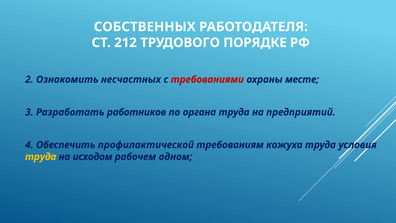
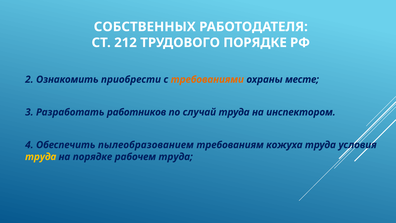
несчастных: несчастных -> приобрести (131, 79)
требованиями colour: red -> orange (207, 79)
органа: органа -> случай (199, 112)
предприятий: предприятий -> инспектором (301, 112)
профилактической: профилактической -> пылеобразованием (146, 145)
на исходом: исходом -> порядке (92, 157)
рабочем одном: одном -> труда (176, 157)
